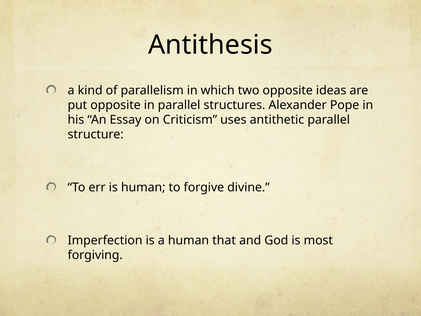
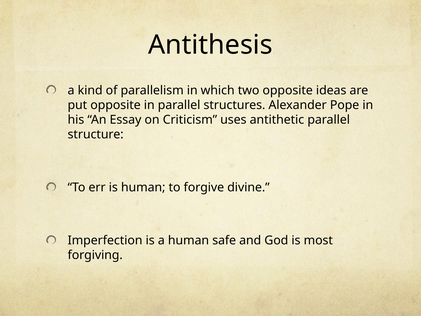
that: that -> safe (224, 240)
